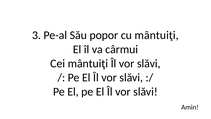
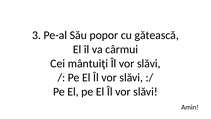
cu mântuiţi: mântuiţi -> gătească (157, 35)
